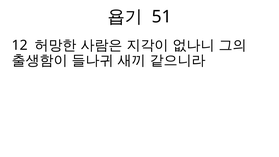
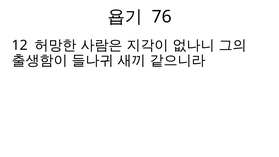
51: 51 -> 76 (162, 17)
